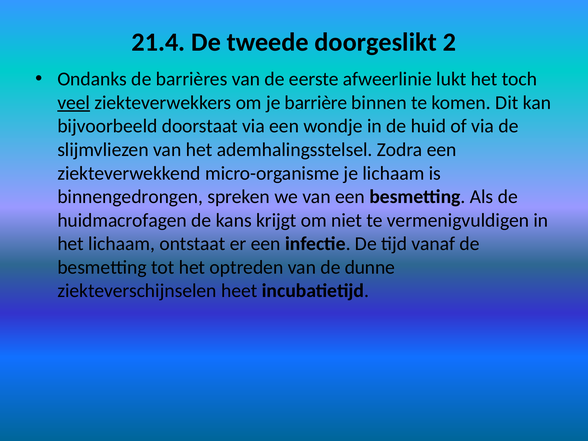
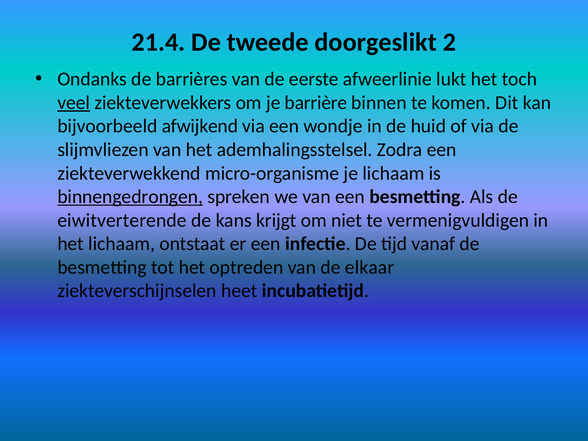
doorstaat: doorstaat -> afwijkend (200, 126)
binnengedrongen underline: none -> present (130, 197)
huidmacrofagen: huidmacrofagen -> eiwitverterende (122, 220)
dunne: dunne -> elkaar (370, 267)
